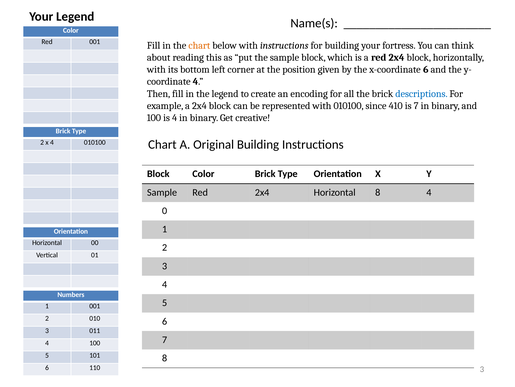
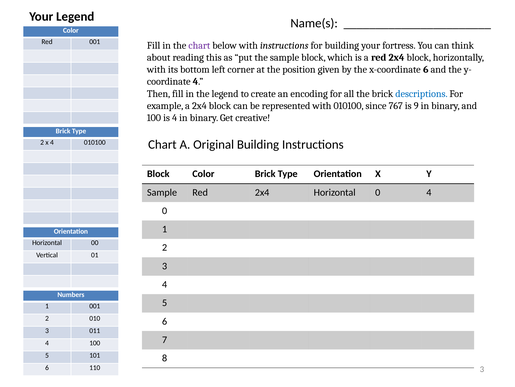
chart colour: orange -> purple (199, 45)
410: 410 -> 767 (396, 106)
is 7: 7 -> 9 (416, 106)
Horizontal 8: 8 -> 0 (378, 192)
